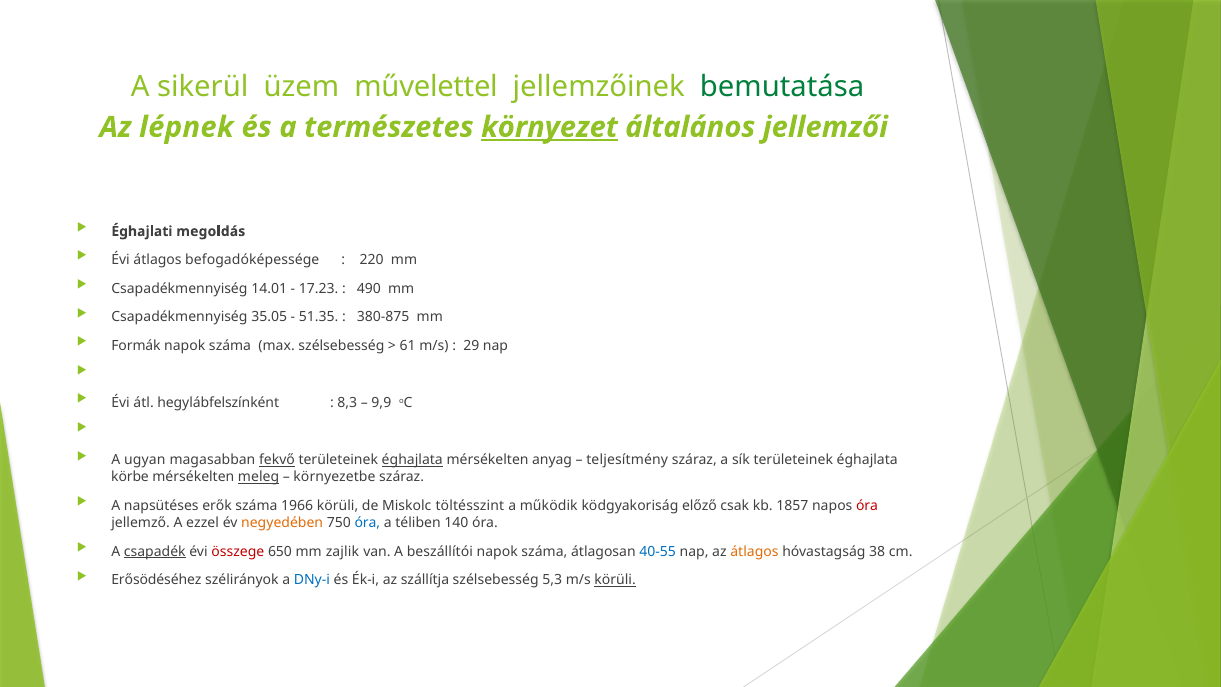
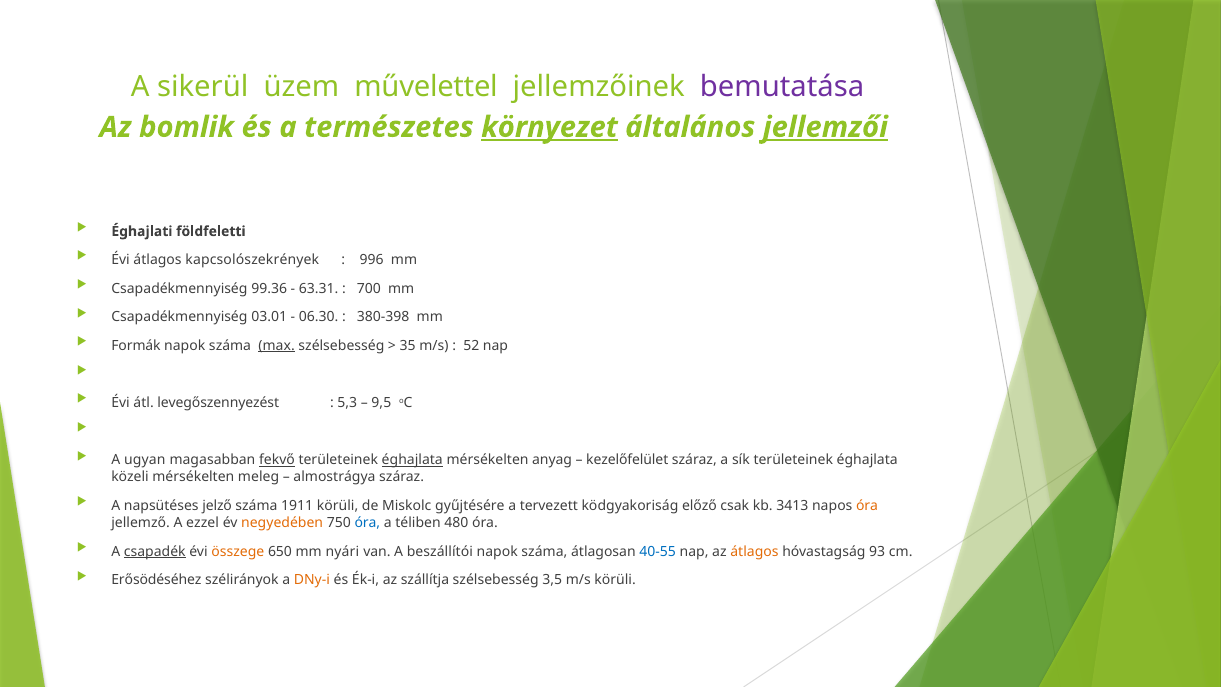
bemutatása colour: green -> purple (782, 87)
lépnek: lépnek -> bomlik (187, 127)
jellemzői underline: none -> present (825, 127)
megoldás: megoldás -> földfeletti (211, 231)
befogadóképessége: befogadóképessége -> kapcsolószekrények (252, 260)
220: 220 -> 996 (372, 260)
14.01: 14.01 -> 99.36 (269, 288)
17.23: 17.23 -> 63.31 (319, 288)
490: 490 -> 700 (369, 288)
35.05: 35.05 -> 03.01 (269, 317)
51.35: 51.35 -> 06.30 (319, 317)
380-875: 380-875 -> 380-398 (383, 317)
max underline: none -> present (277, 346)
61: 61 -> 35 (408, 346)
29: 29 -> 52 (471, 346)
hegylábfelszínként: hegylábfelszínként -> levegőszennyezést (218, 403)
8,3: 8,3 -> 5,3 (347, 403)
9,9: 9,9 -> 9,5 (381, 403)
teljesítmény: teljesítmény -> kezelőfelület (627, 460)
körbe: körbe -> közeli (130, 477)
meleg underline: present -> none (259, 477)
környezetbe: környezetbe -> almostrágya (334, 477)
erők: erők -> jelző (217, 506)
1966: 1966 -> 1911 (297, 506)
töltésszint: töltésszint -> gyűjtésére (470, 506)
működik: működik -> tervezett (549, 506)
1857: 1857 -> 3413 (792, 506)
óra colour: red -> orange (867, 506)
140: 140 -> 480 (456, 523)
összege colour: red -> orange (238, 552)
zajlik: zajlik -> nyári (342, 552)
38: 38 -> 93 (877, 552)
DNy-i colour: blue -> orange (312, 580)
5,3: 5,3 -> 3,5 (552, 580)
körüli underline: present -> none (615, 580)
